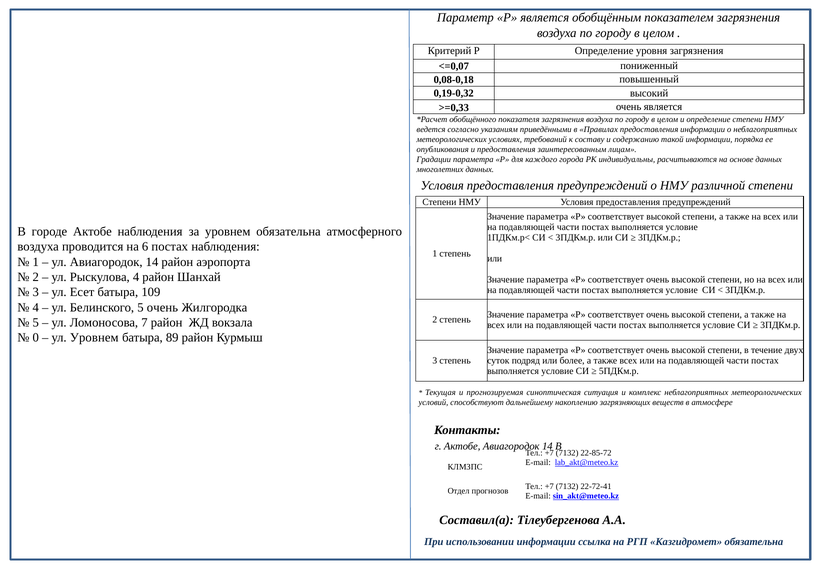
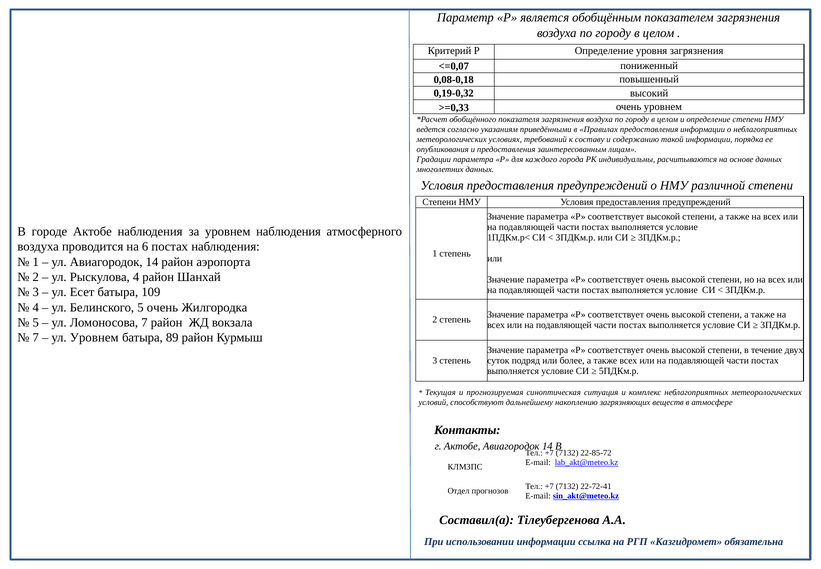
очень является: является -> уровнем (663, 107)
уровнем обязательна: обязательна -> наблюдения (289, 231)
0: 0 -> 7 (36, 337)
